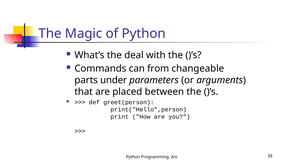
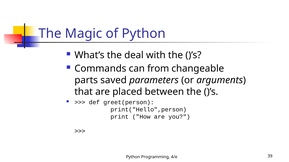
under: under -> saved (114, 80)
